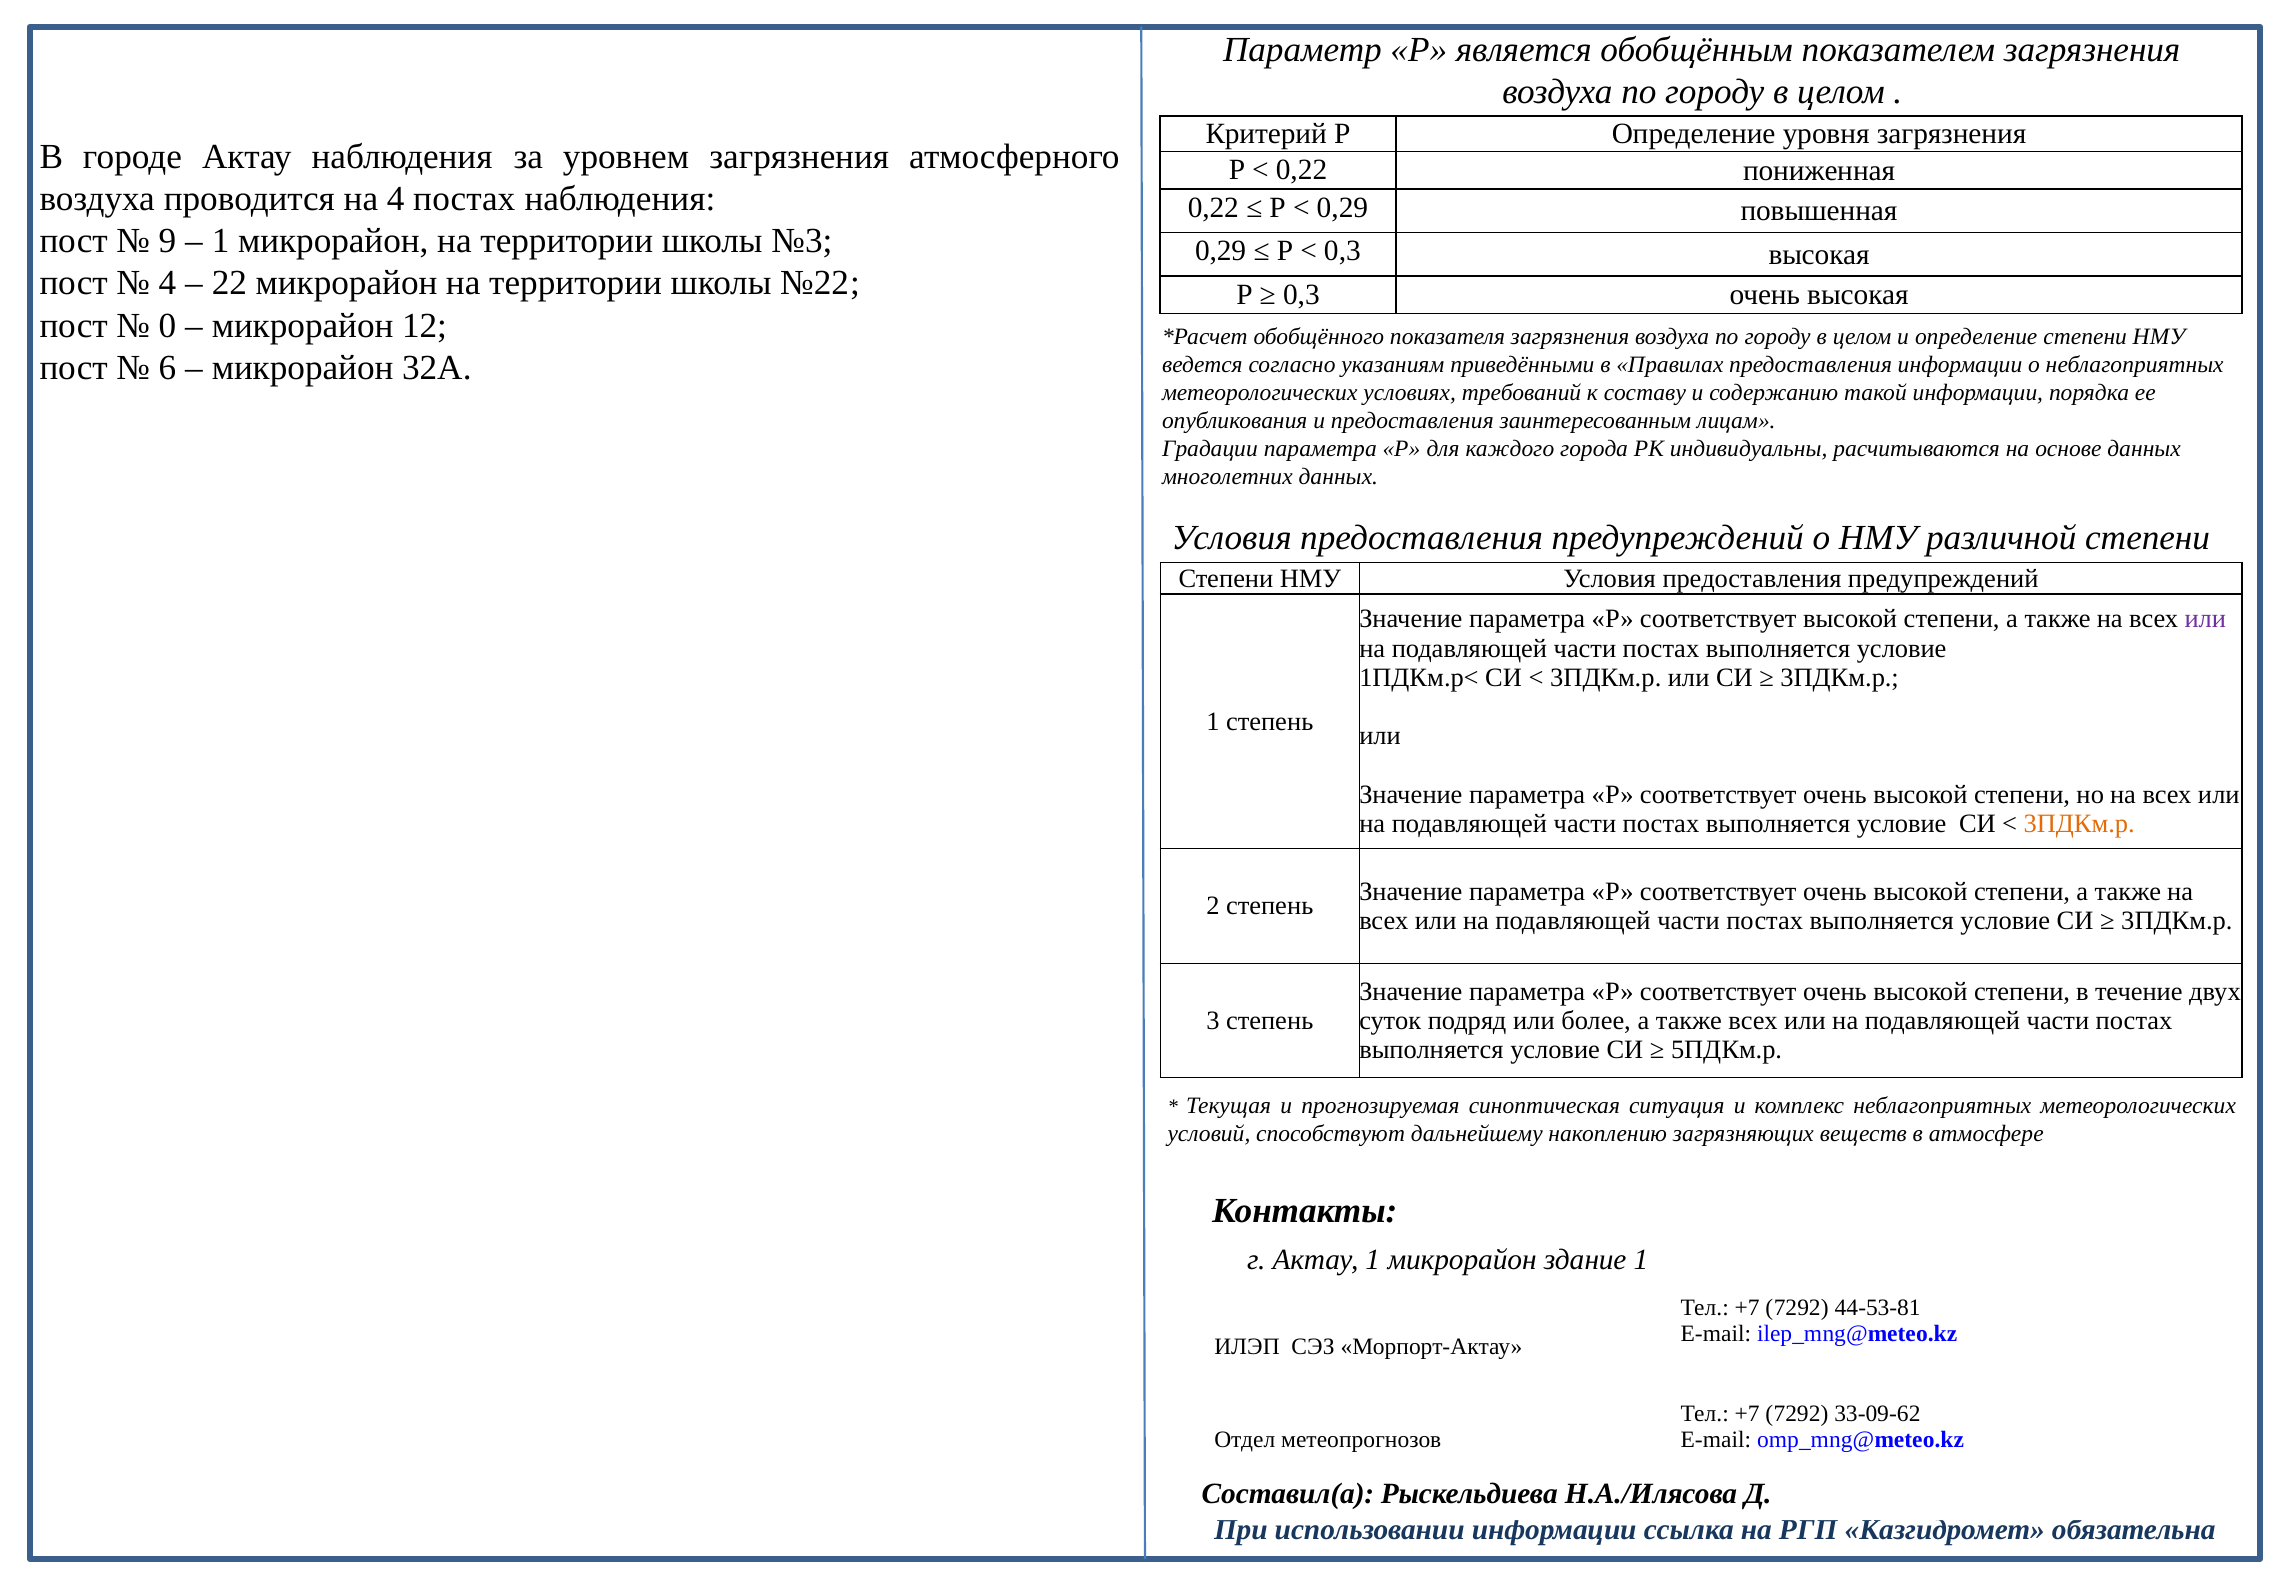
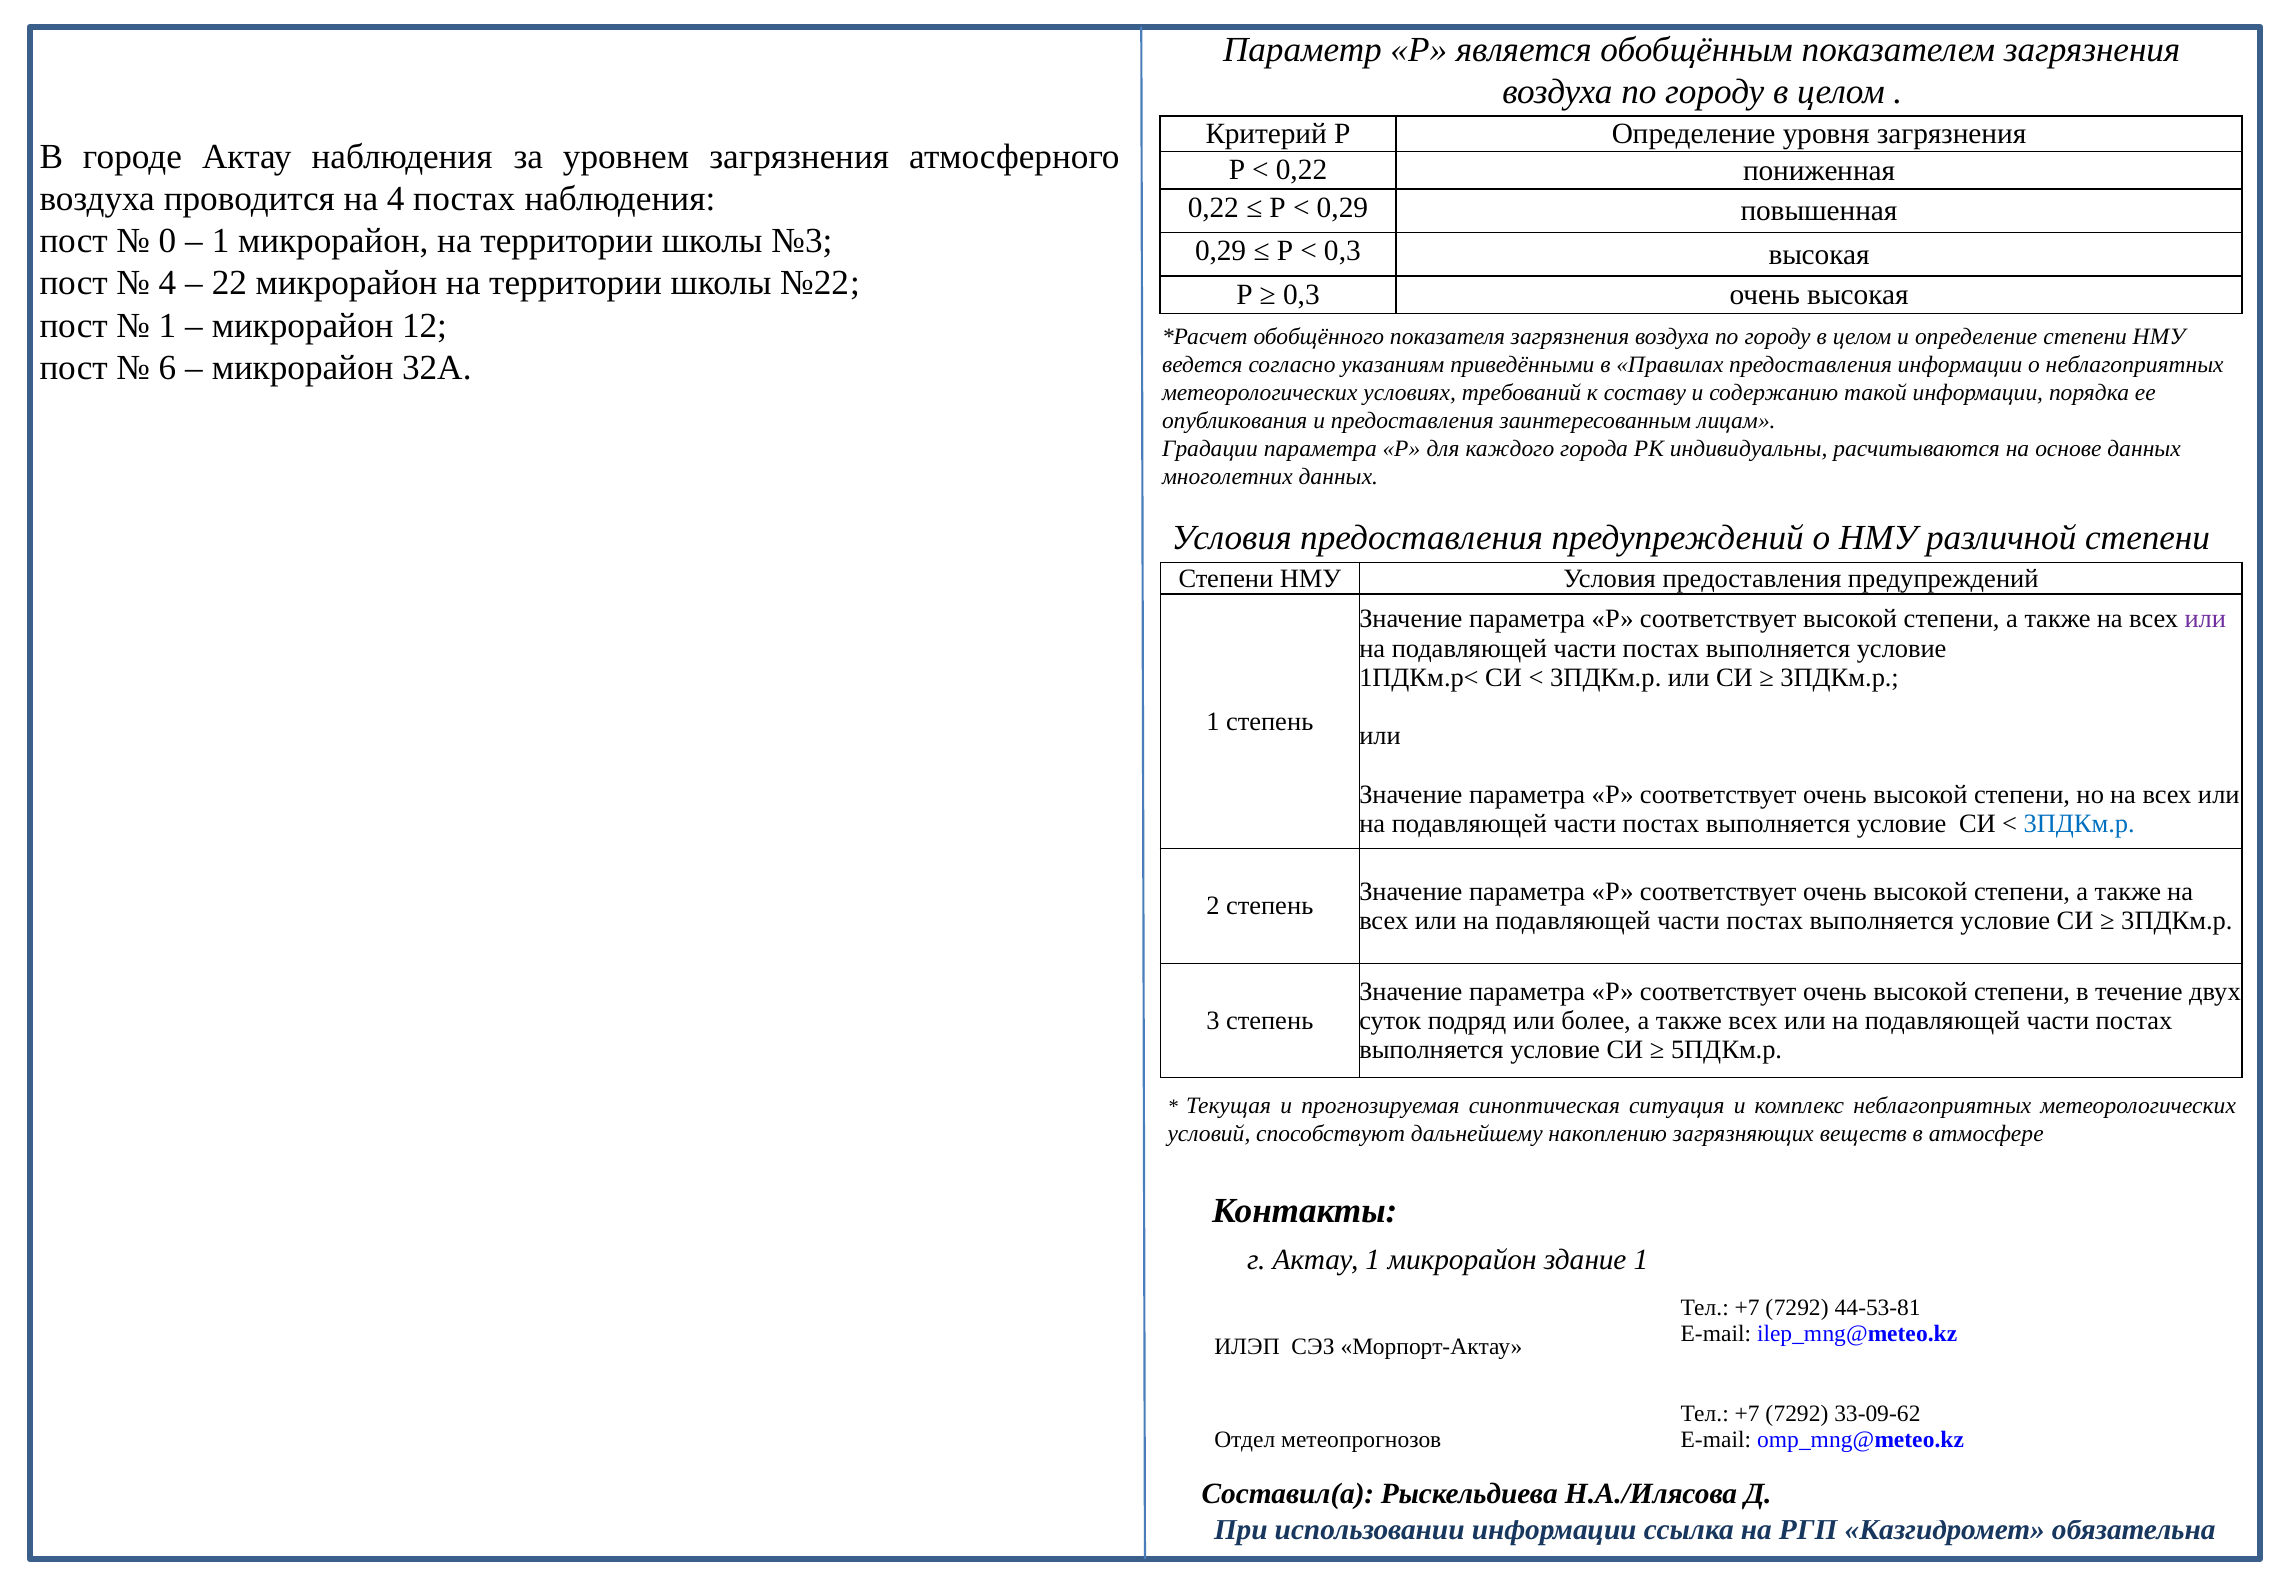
9: 9 -> 0 (168, 241)
0: 0 -> 1 (168, 325)
3ПДКм.р colour: orange -> blue (2079, 824)
